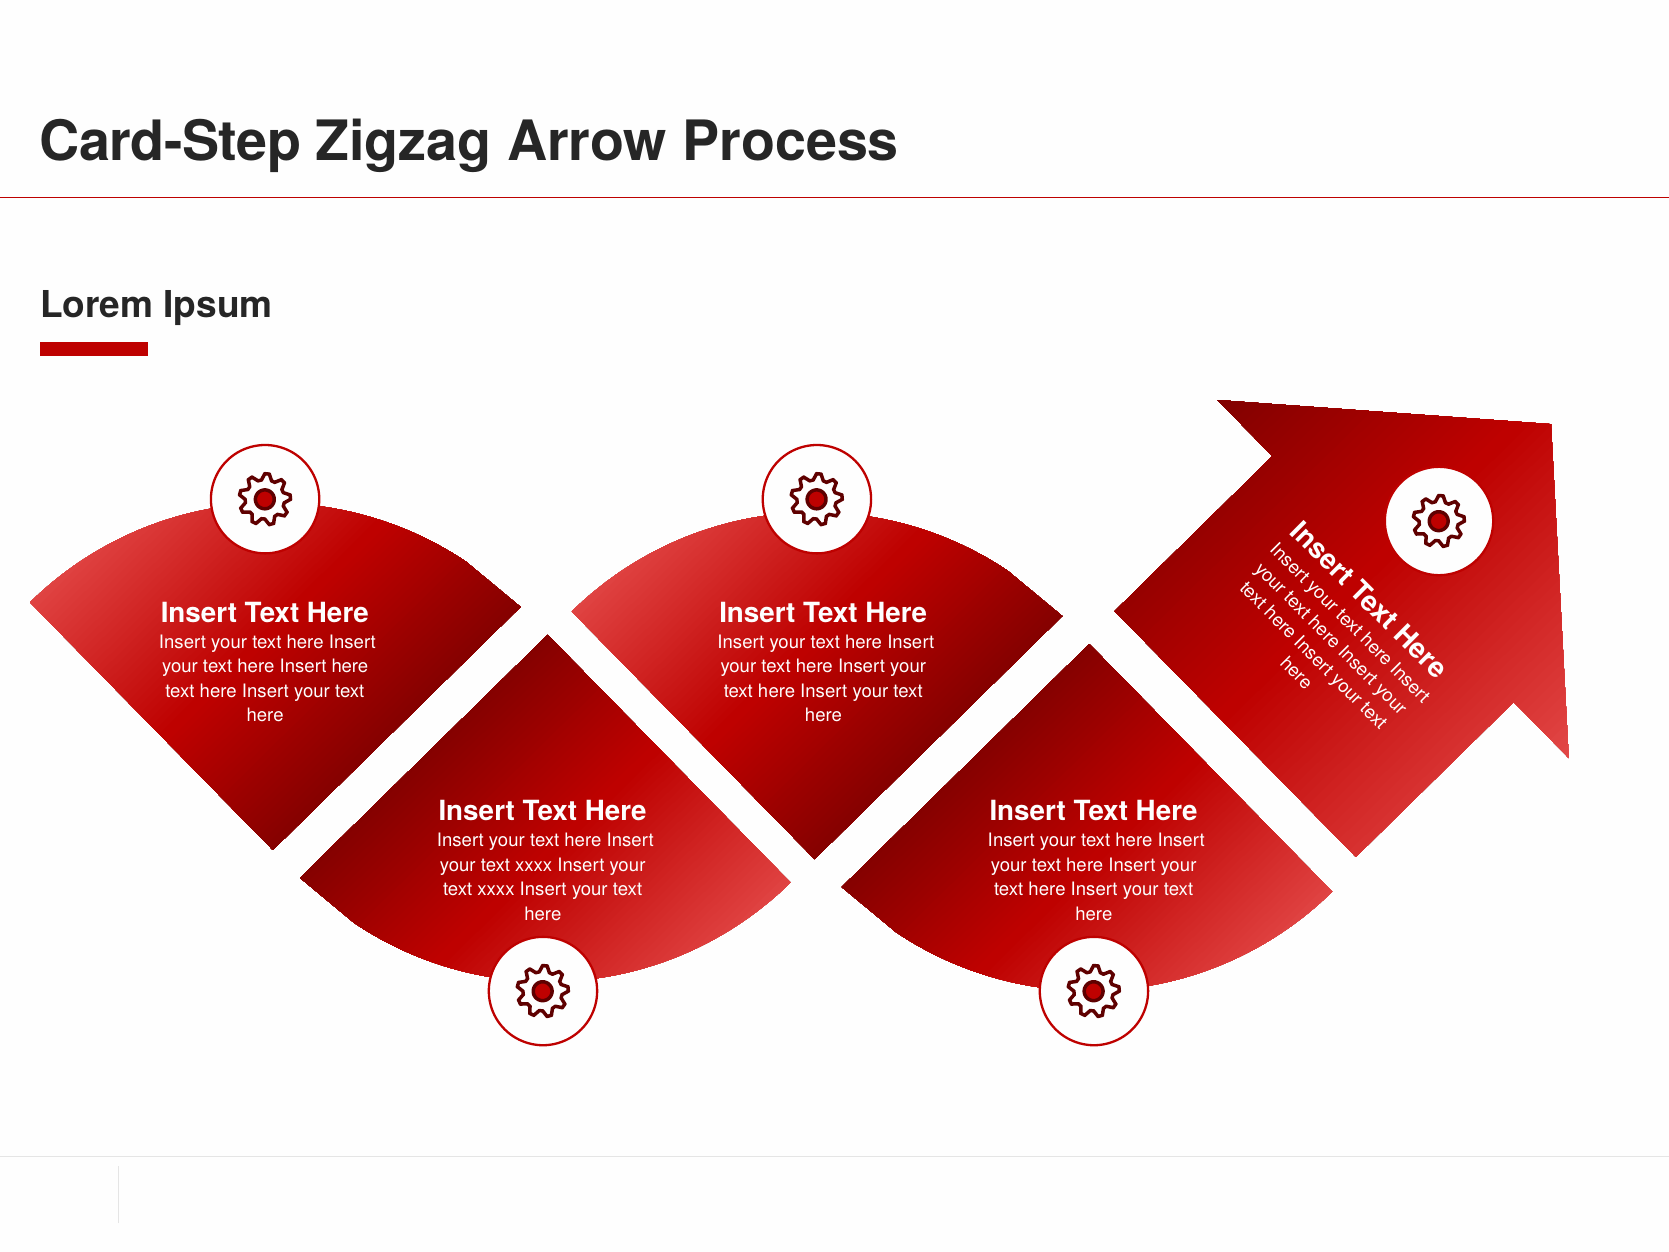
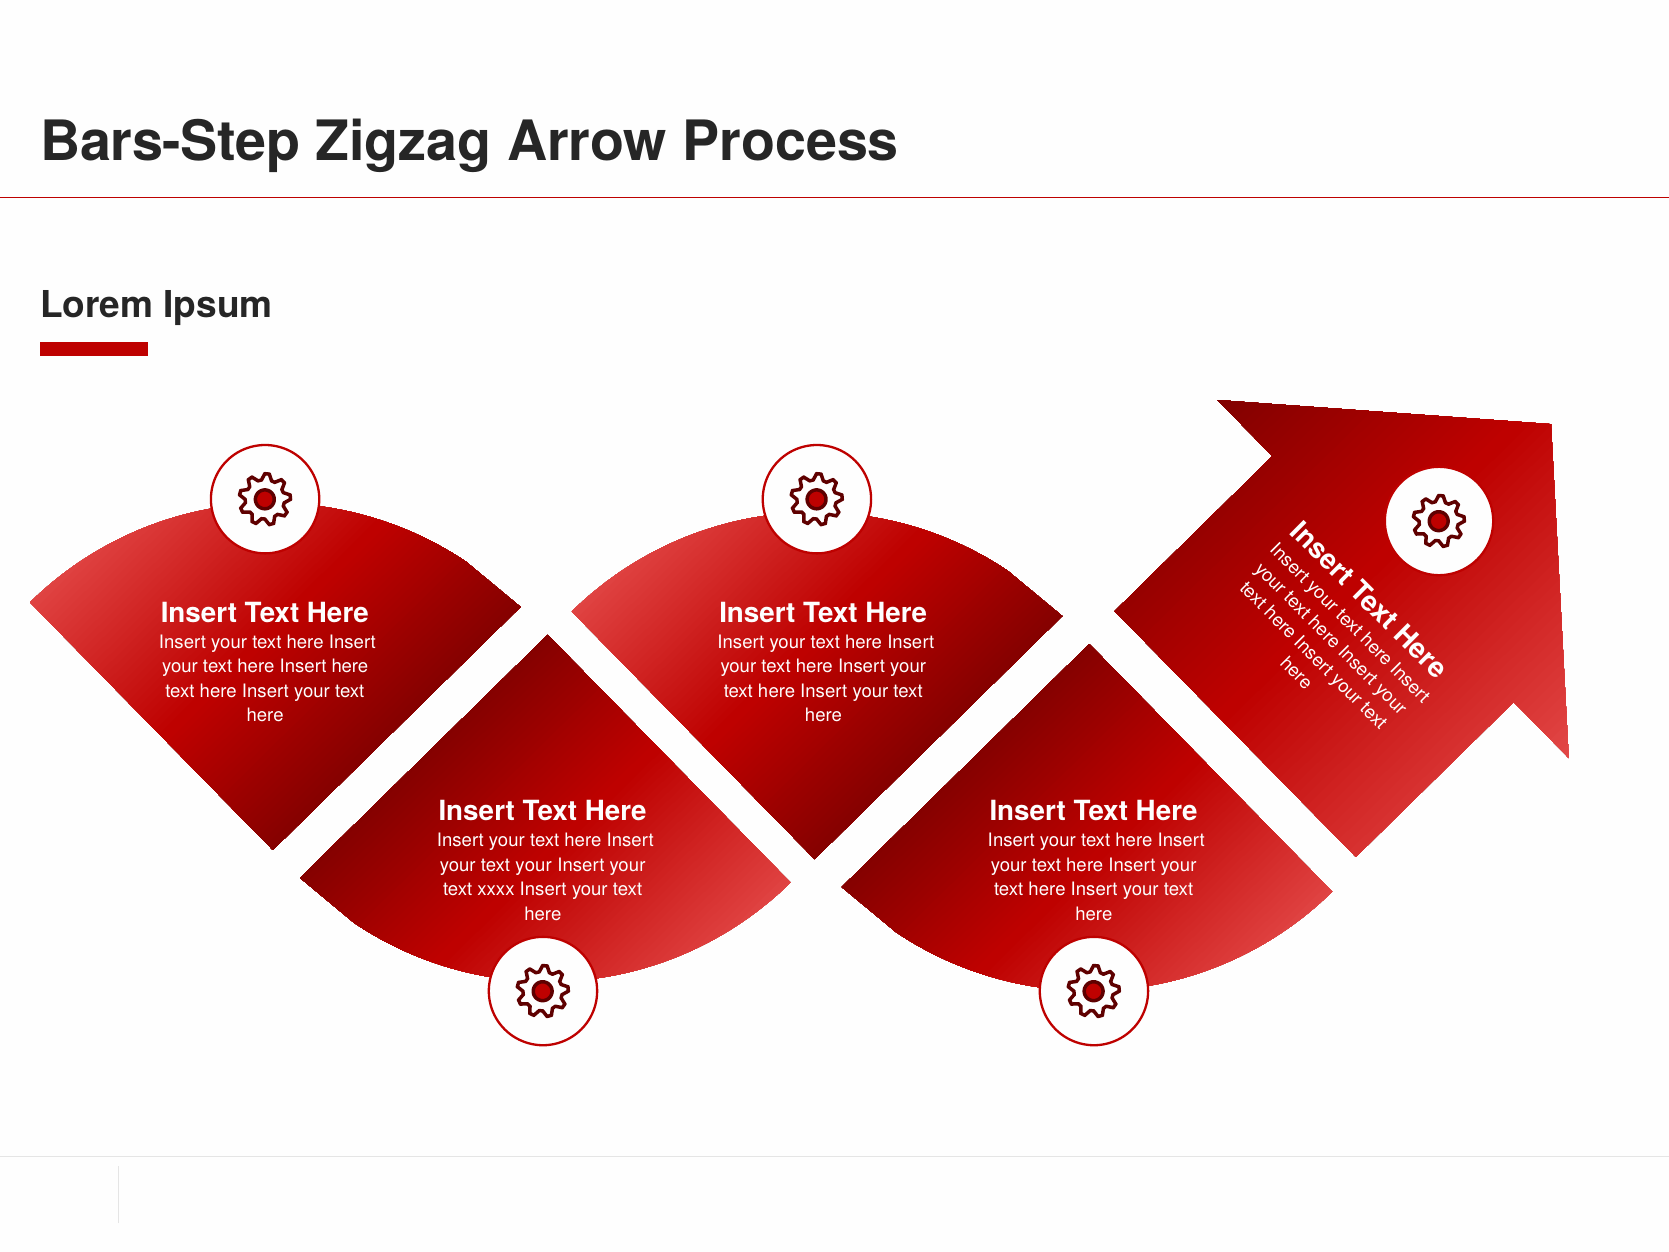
Card-Step: Card-Step -> Bars-Step (170, 142)
xxxx: xxxx -> your (534, 865)
